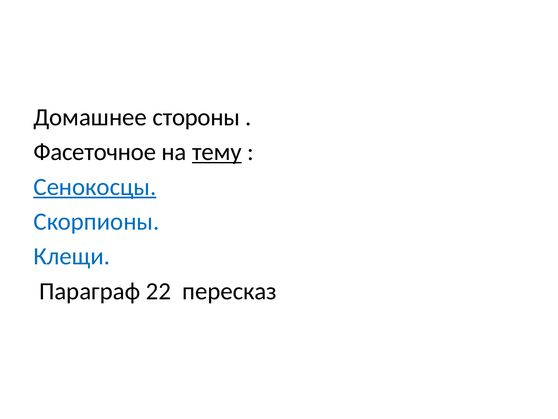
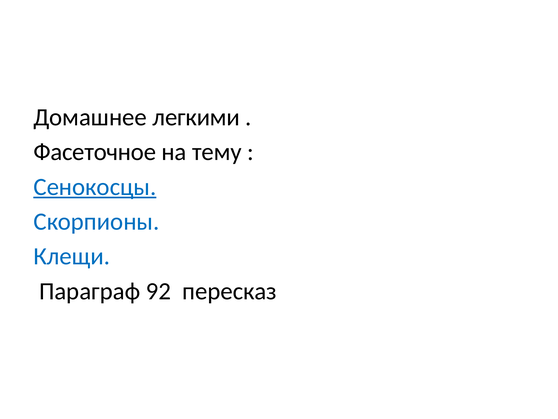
стороны: стороны -> легкими (196, 117)
тему underline: present -> none (217, 152)
22: 22 -> 92 (158, 291)
